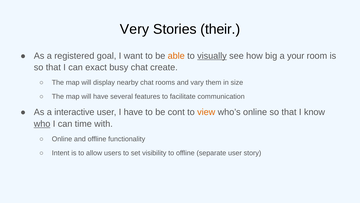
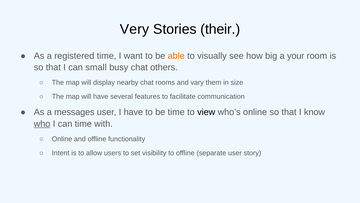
registered goal: goal -> time (107, 56)
visually underline: present -> none (212, 56)
exact: exact -> small (96, 67)
create: create -> others (164, 67)
interactive: interactive -> messages (74, 112)
be cont: cont -> time (176, 112)
view colour: orange -> black (206, 112)
